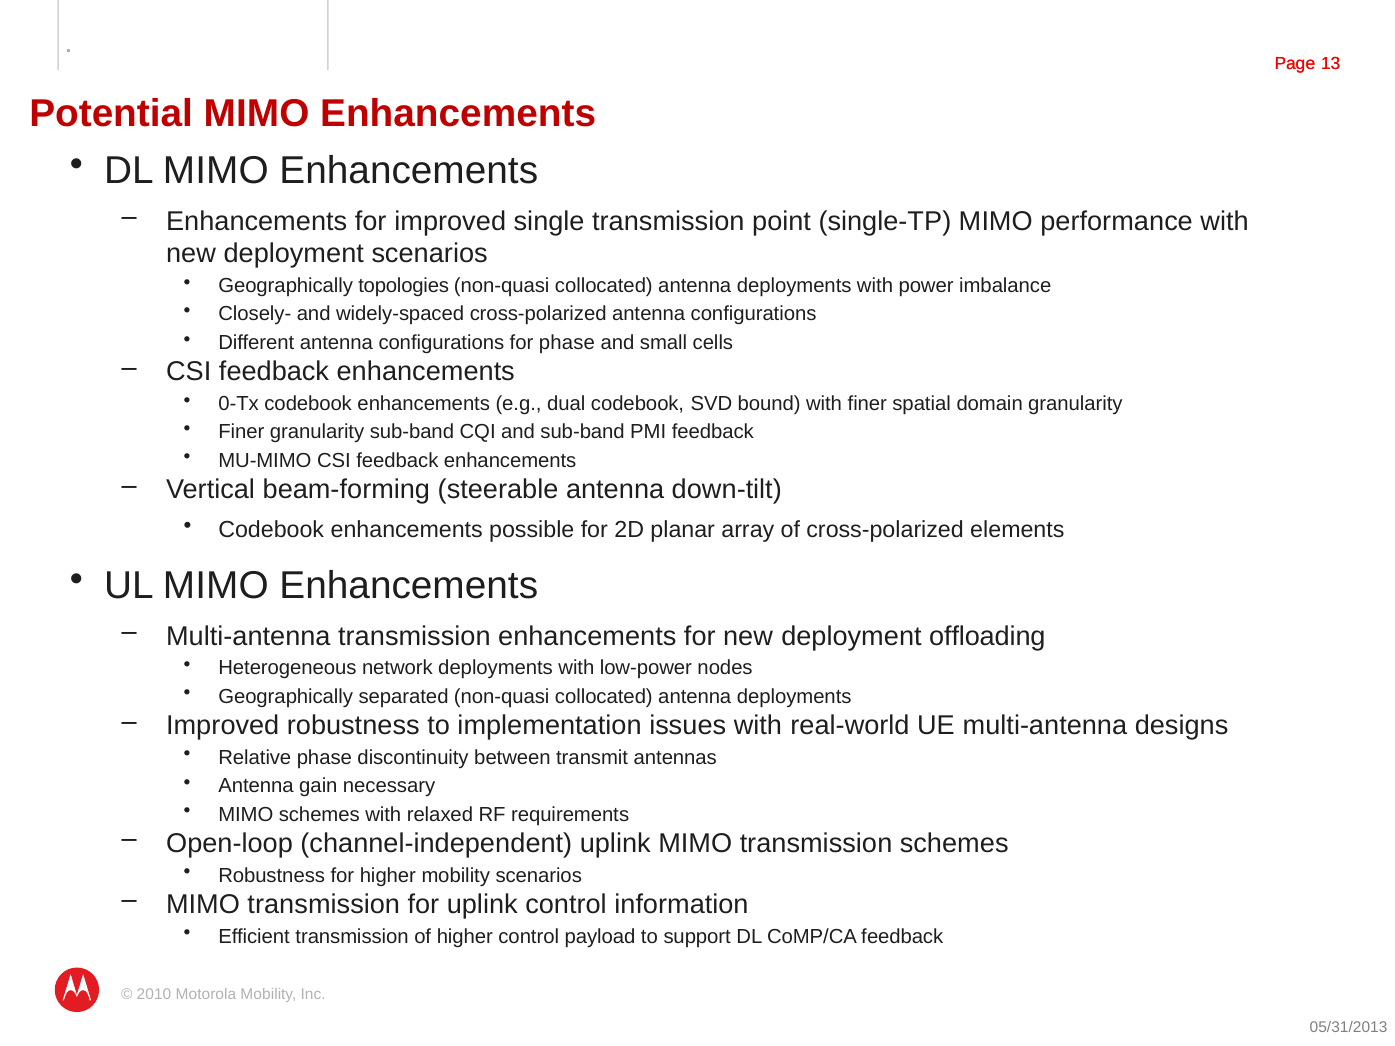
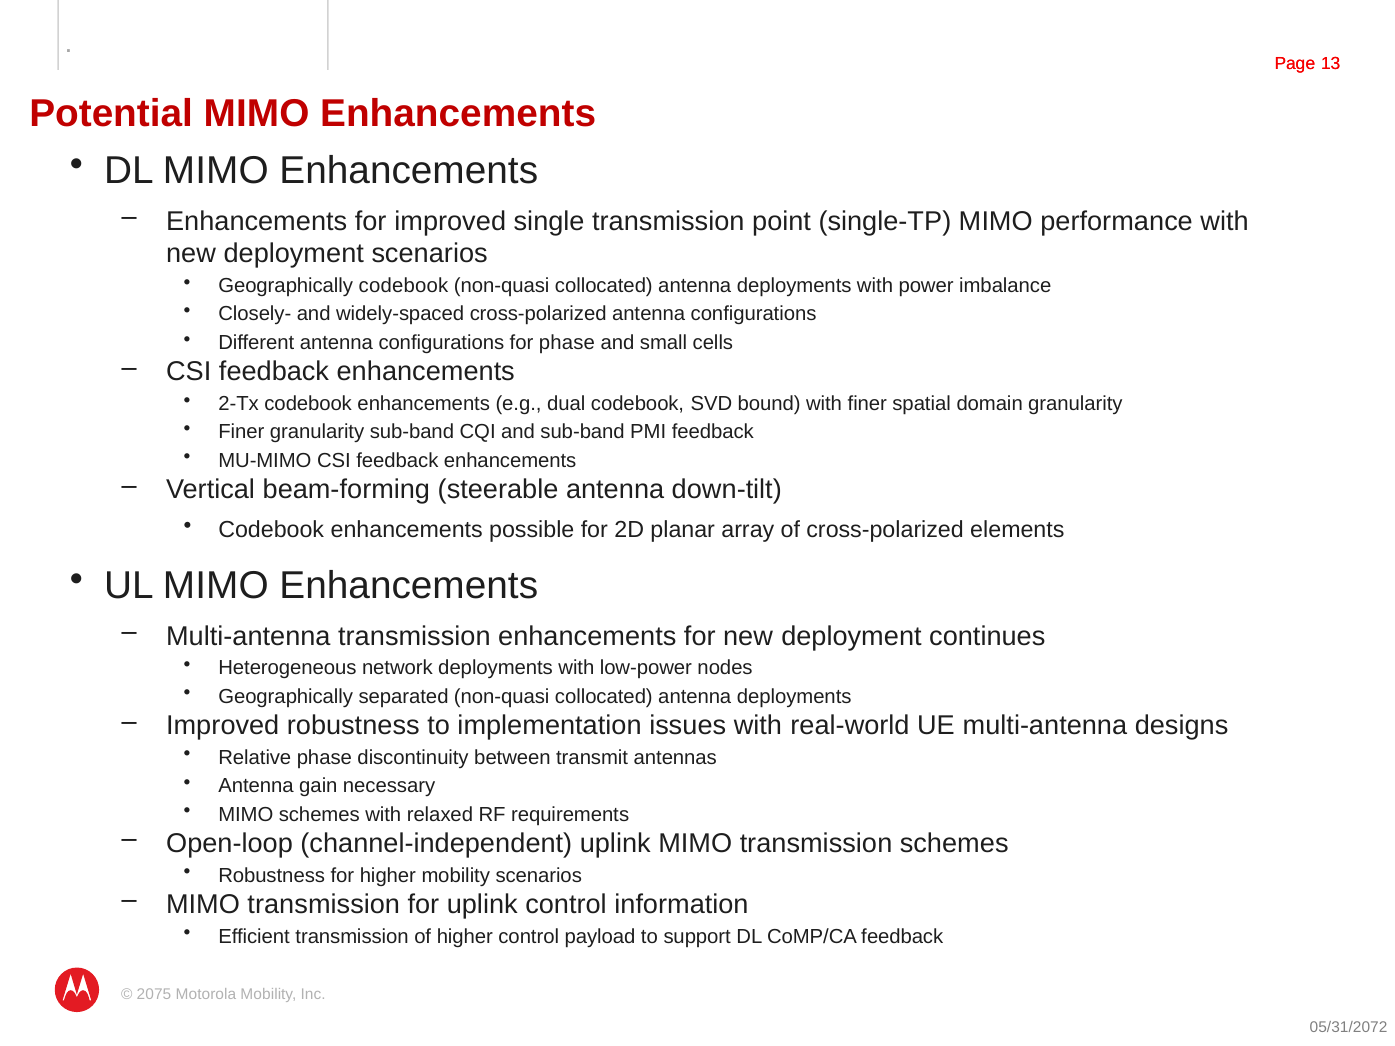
Geographically topologies: topologies -> codebook (403, 286)
0-Tx: 0-Tx -> 2-Tx (239, 404)
offloading: offloading -> continues (987, 636)
2010: 2010 -> 2075 (154, 995)
05/31/2013: 05/31/2013 -> 05/31/2072 (1349, 1027)
